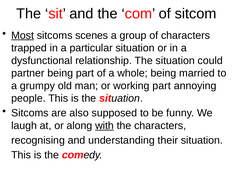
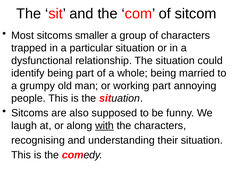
Most underline: present -> none (23, 35)
scenes: scenes -> smaller (92, 35)
partner: partner -> identify (28, 73)
